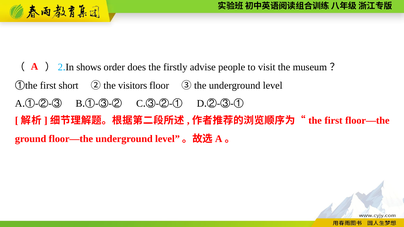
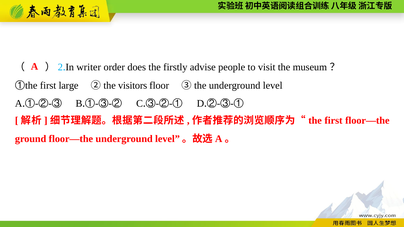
shows: shows -> writer (89, 67)
short: short -> large (69, 86)
